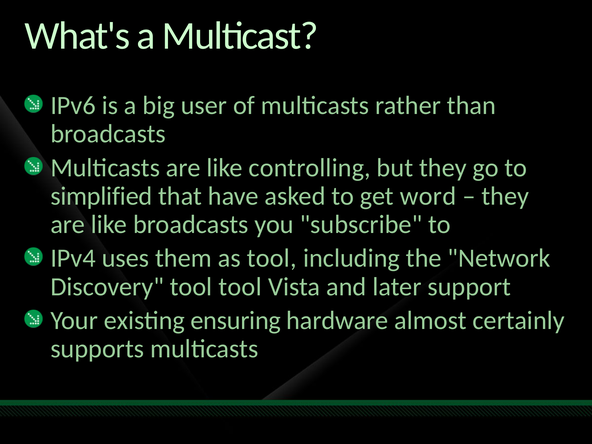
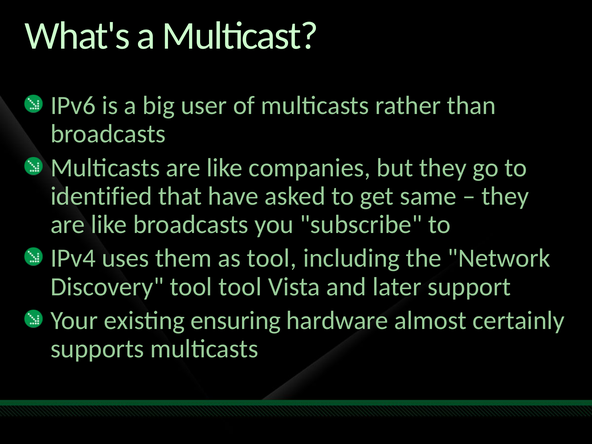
controlling: controlling -> companies (310, 168)
simplified: simplified -> identified (101, 196)
word: word -> same (428, 196)
